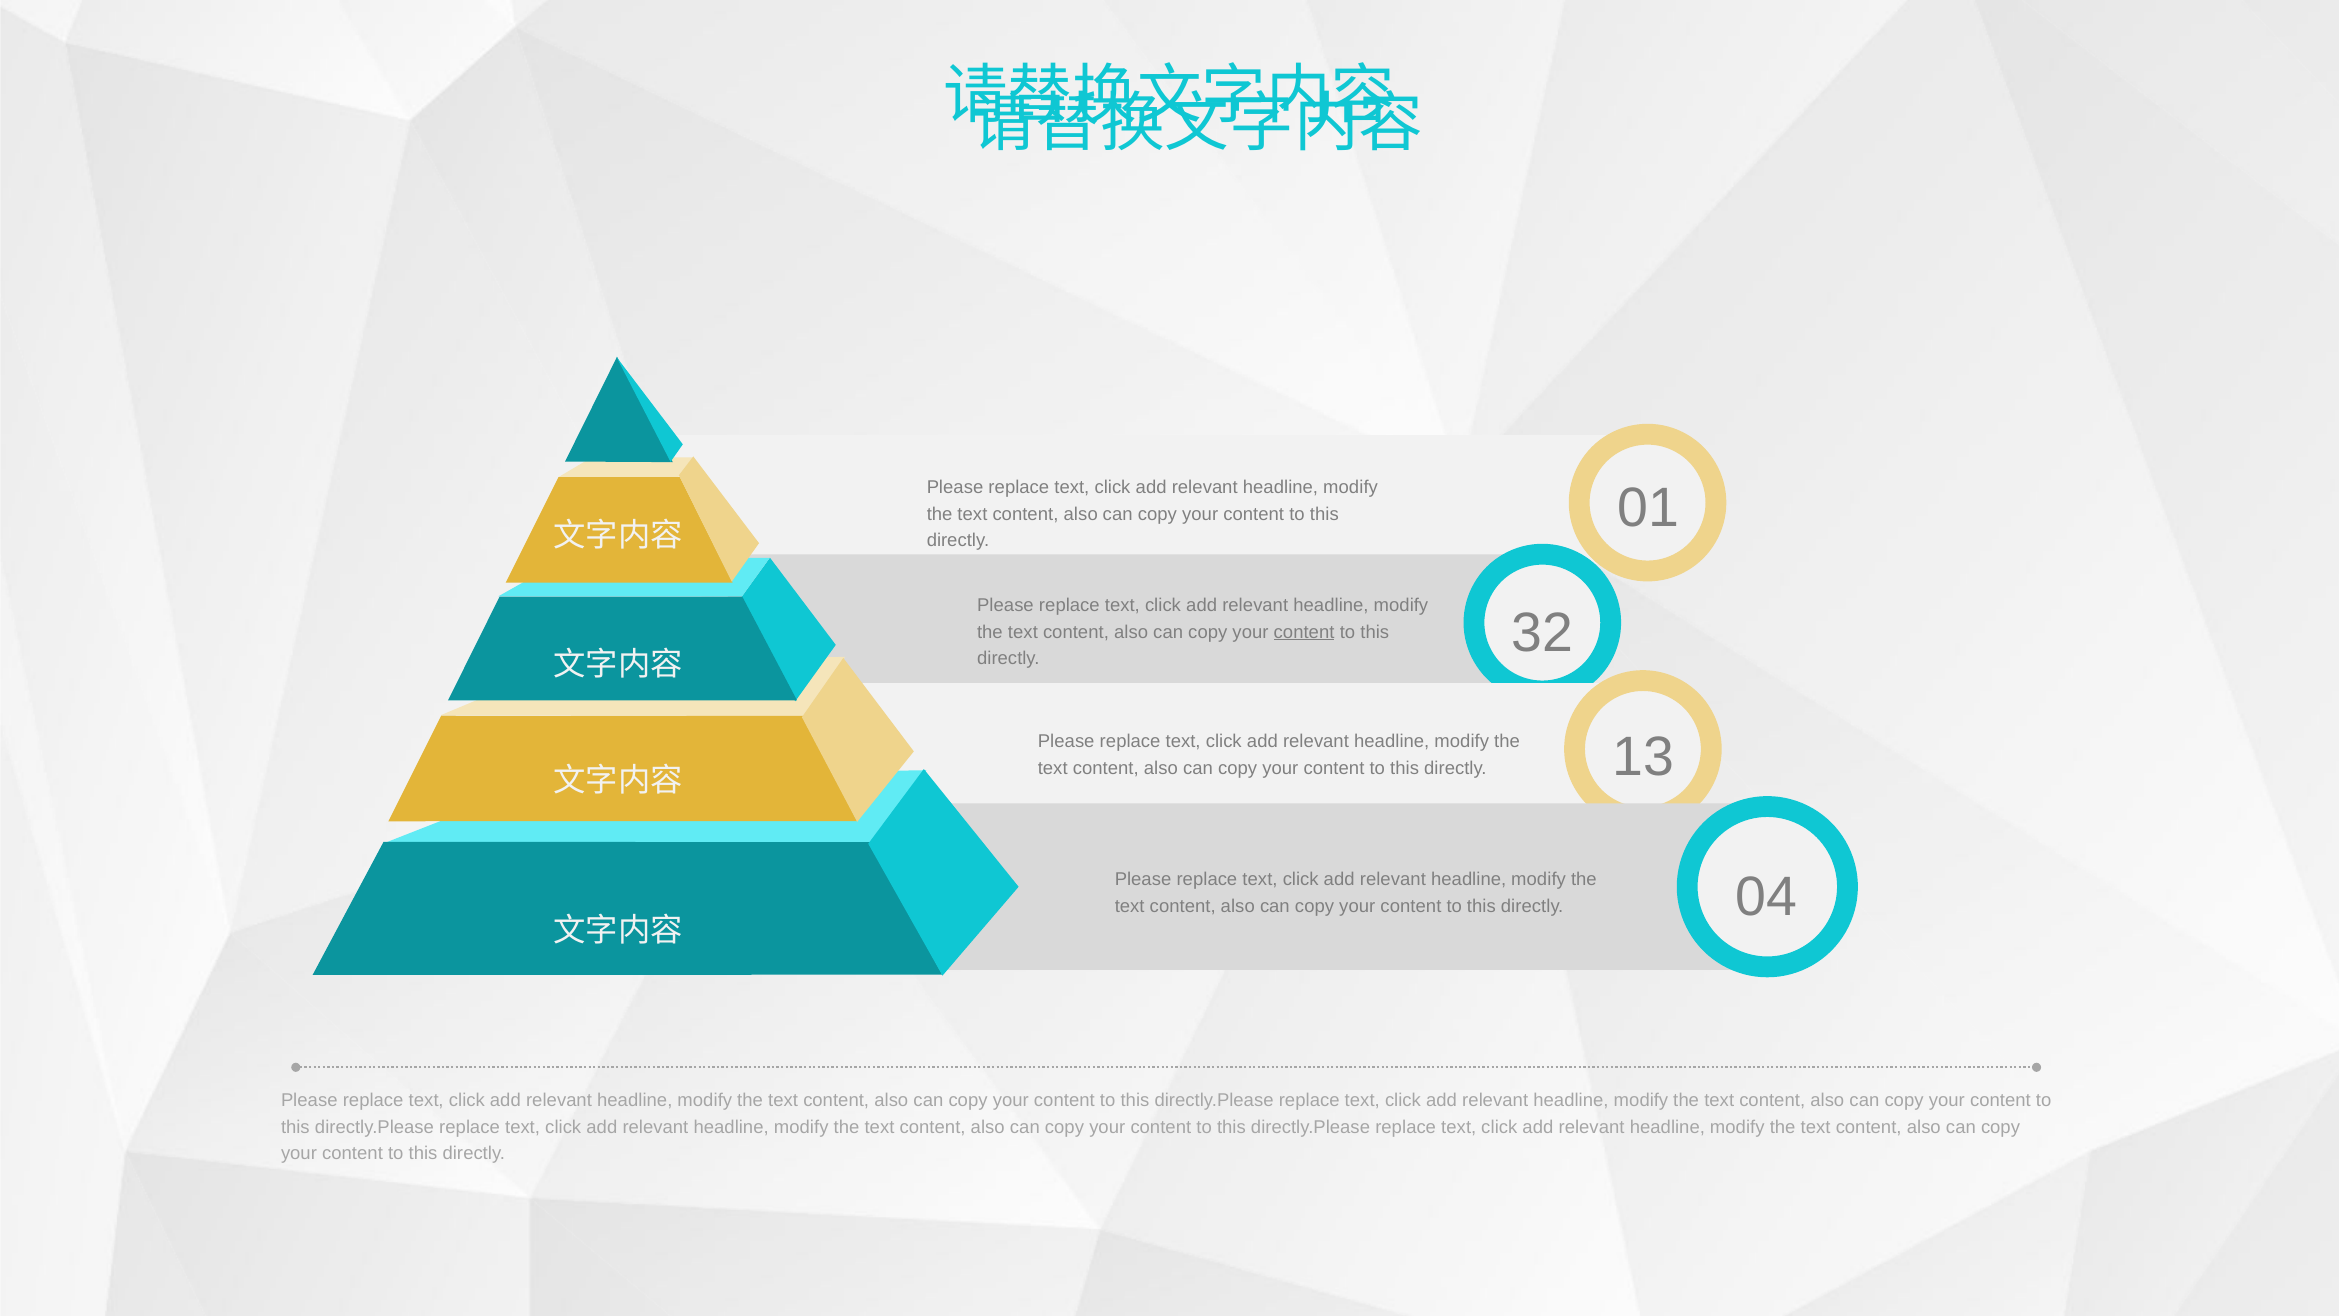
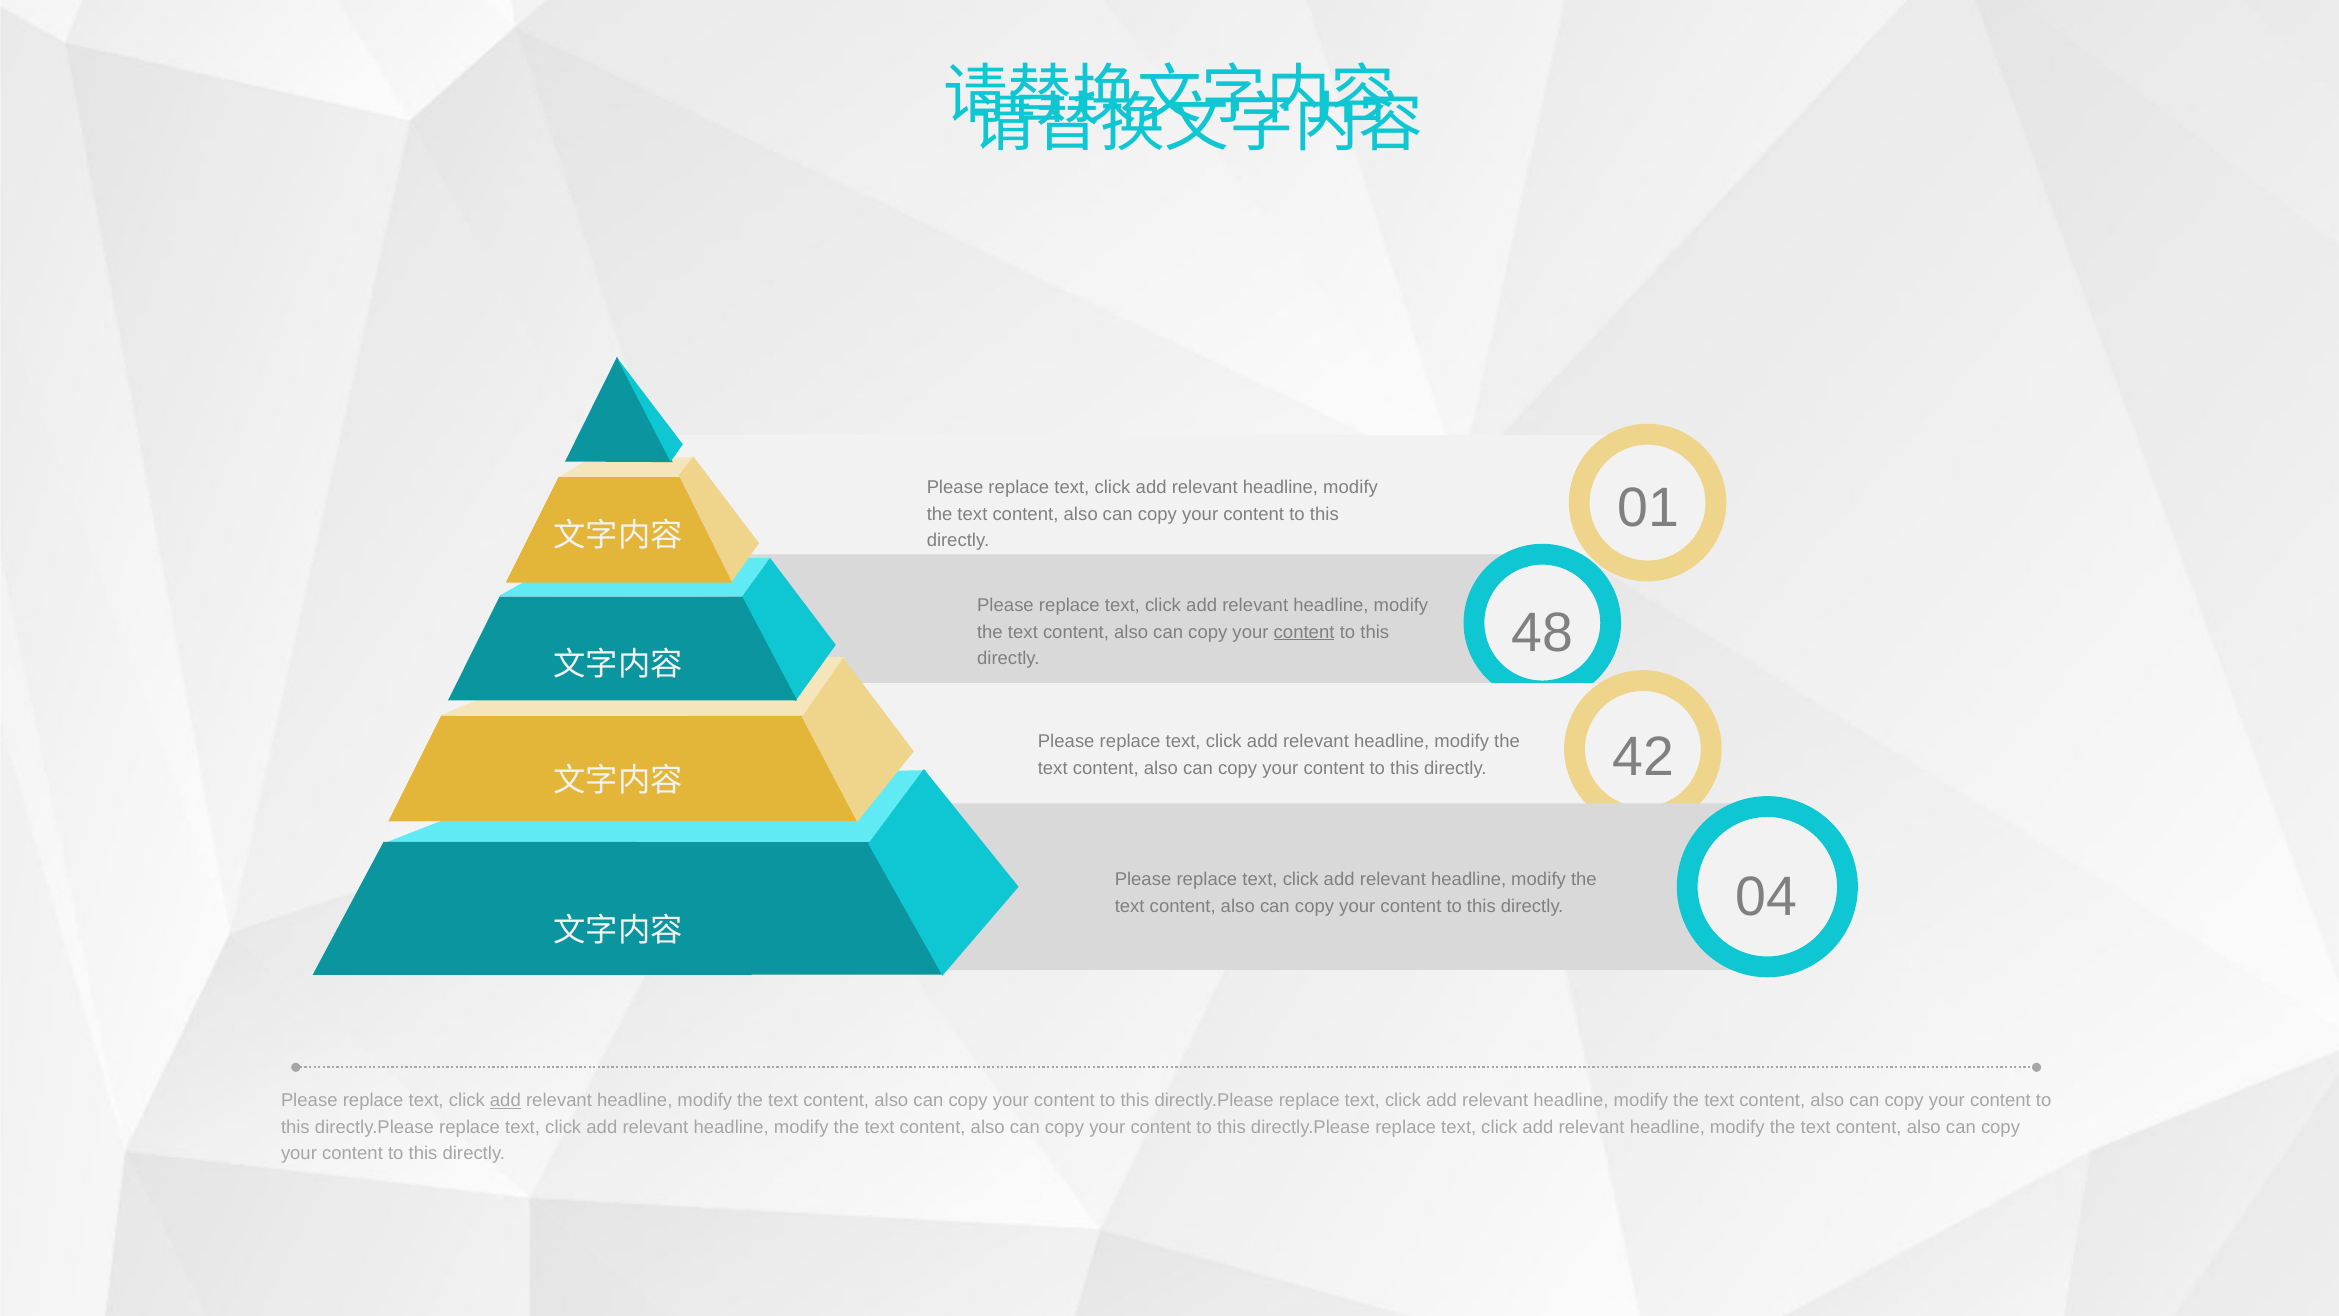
32: 32 -> 48 (1543, 633)
13: 13 -> 42 (1643, 757)
add underline: none -> present (505, 1100)
